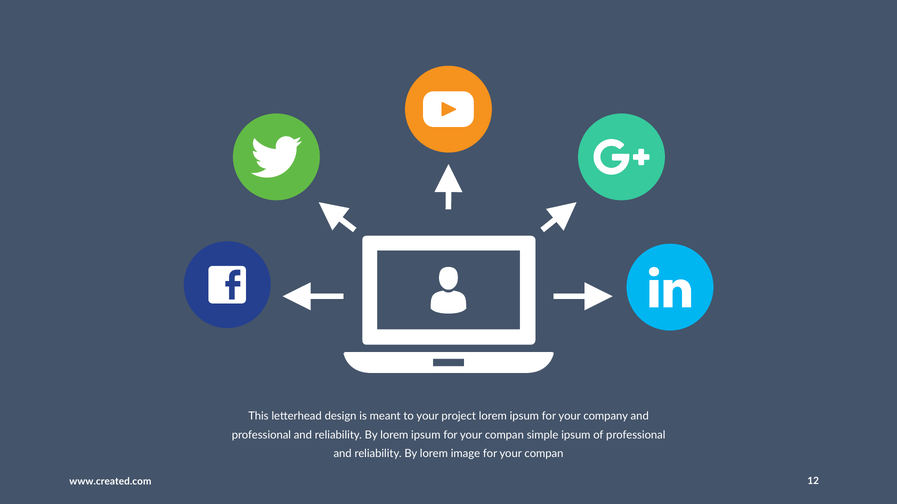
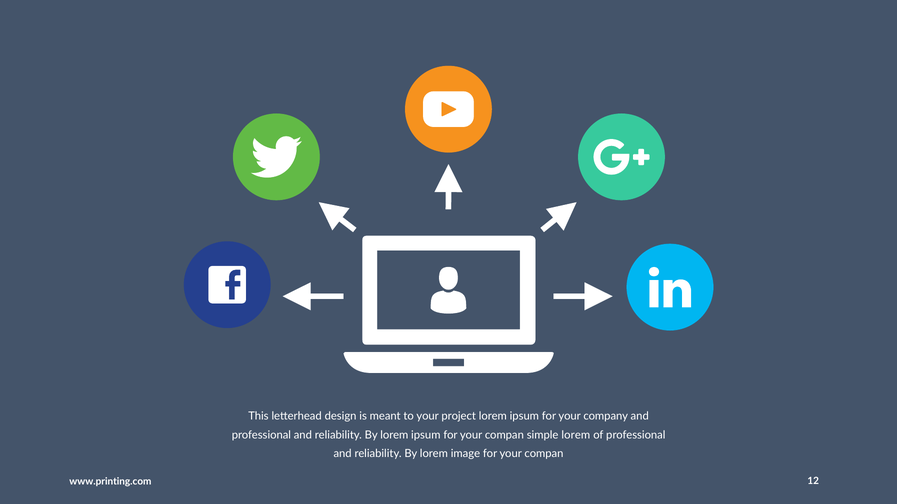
simple ipsum: ipsum -> lorem (576, 435)
www.created.com: www.created.com -> www.printing.com (110, 482)
